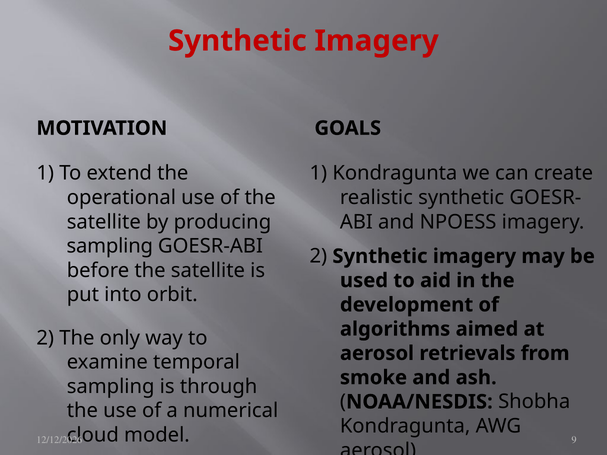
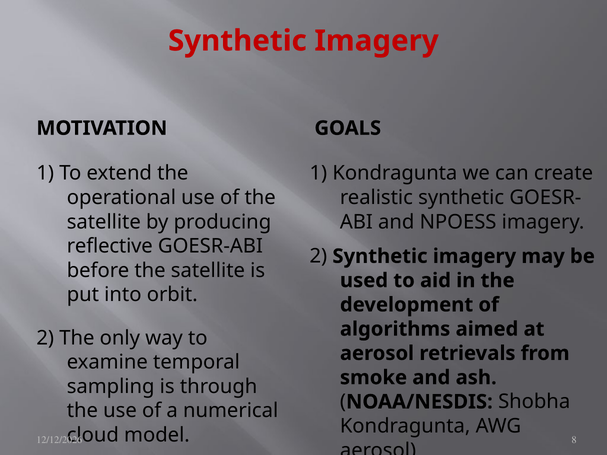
sampling: sampling -> reflective (110, 246)
9: 9 -> 8 (574, 440)
